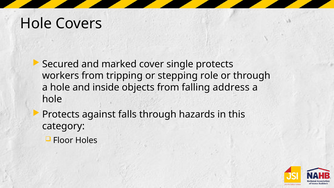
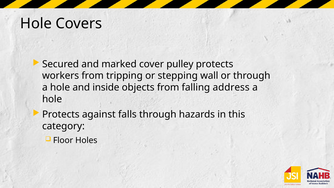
single: single -> pulley (180, 64)
role: role -> wall (209, 76)
